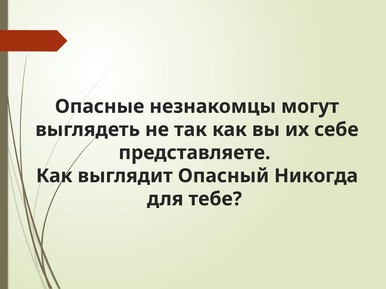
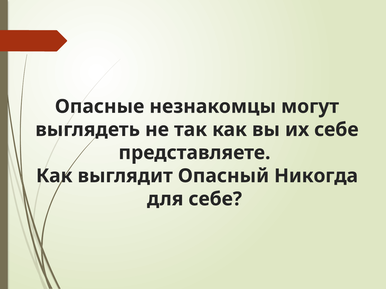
для тебе: тебе -> себе (215, 199)
